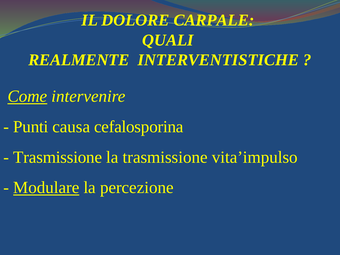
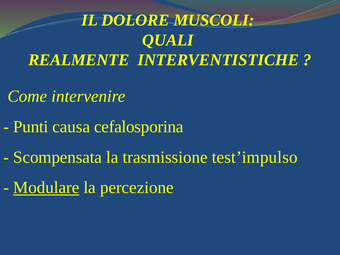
CARPALE: CARPALE -> MUSCOLI (214, 20)
Come underline: present -> none (27, 96)
Trasmissione: Trasmissione -> Scompensata (58, 157)
vita’impulso: vita’impulso -> test’impulso (255, 157)
